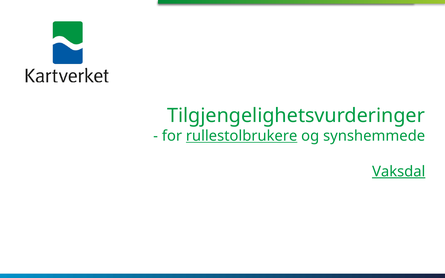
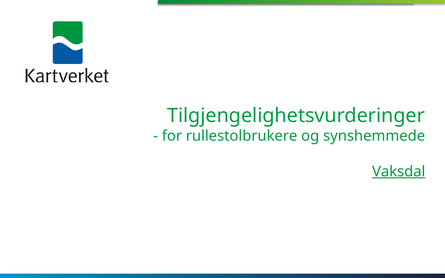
rullestolbrukere underline: present -> none (242, 136)
